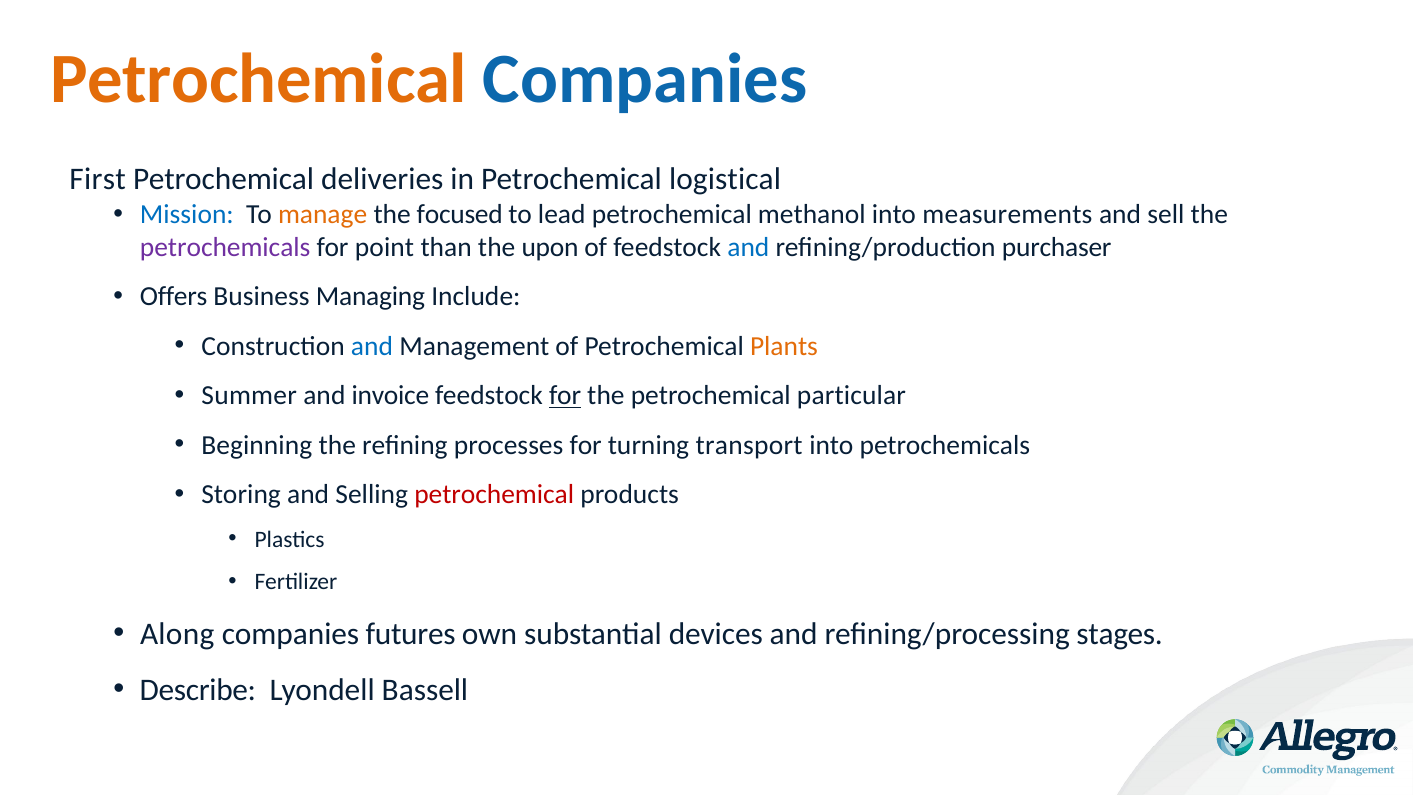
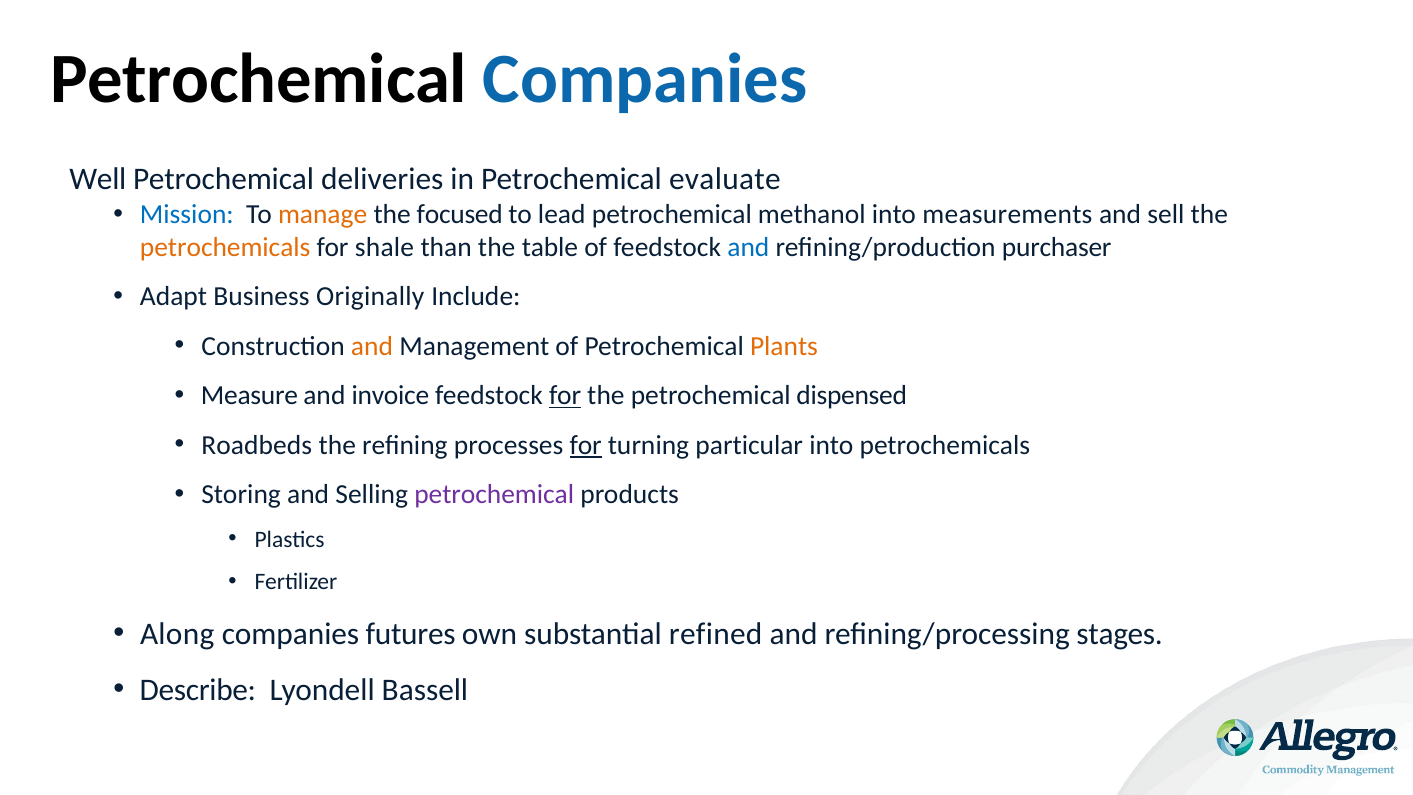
Petrochemical colour: orange -> black (259, 79)
First: First -> Well (98, 179)
logistical: logistical -> evaluate (725, 179)
petrochemicals colour: purple -> orange (225, 247)
point: point -> shale (384, 247)
upon: upon -> table (550, 247)
Offers: Offers -> Adapt (173, 297)
Managing: Managing -> Originally (370, 297)
and colour: blue -> orange (372, 346)
Summer: Summer -> Measure (249, 396)
particular: particular -> dispensed (852, 396)
Beginning: Beginning -> Roadbeds (257, 445)
for underline: none -> present (586, 445)
transport: transport -> particular (749, 445)
petrochemical colour: red -> purple (494, 495)
devices: devices -> refined (716, 634)
